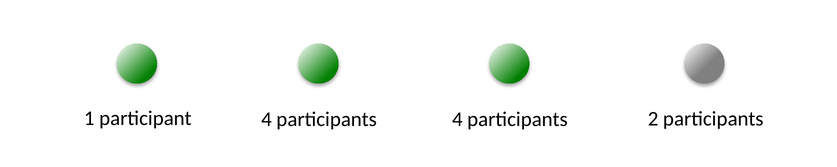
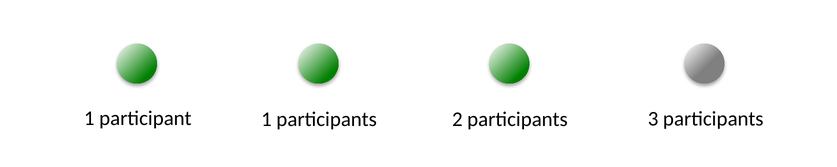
participant 4: 4 -> 1 (266, 120)
participants 4: 4 -> 2 (457, 119)
2: 2 -> 3 (653, 119)
